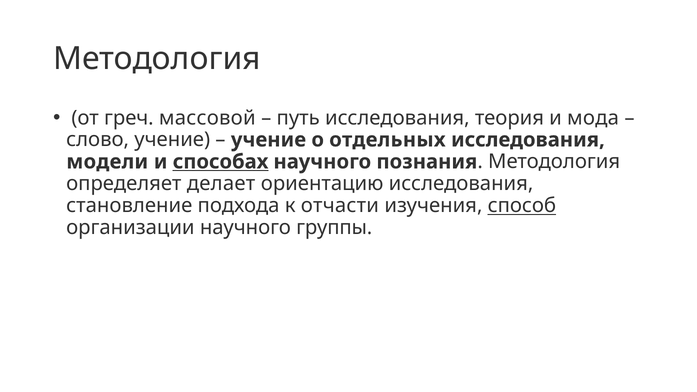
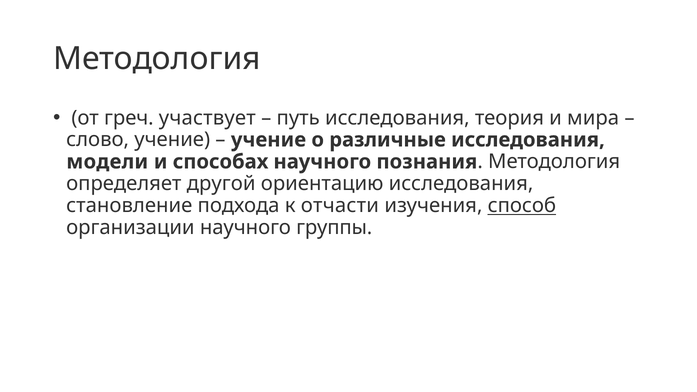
массовой: массовой -> участвует (207, 118)
мода: мода -> мира (593, 118)
отдельных: отдельных -> различные (388, 140)
способах underline: present -> none (221, 162)
делает: делает -> другой (221, 184)
